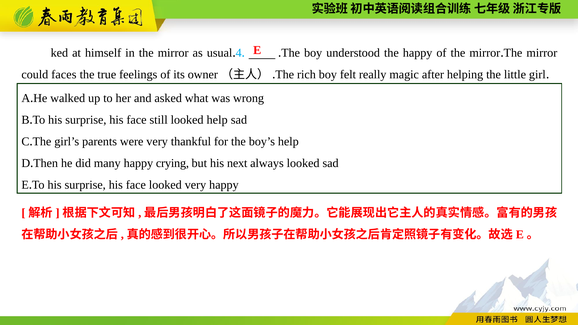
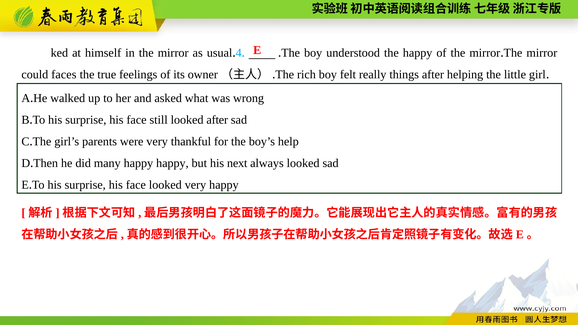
magic: magic -> things (404, 75)
looked help: help -> after (217, 120)
happy crying: crying -> happy (172, 163)
